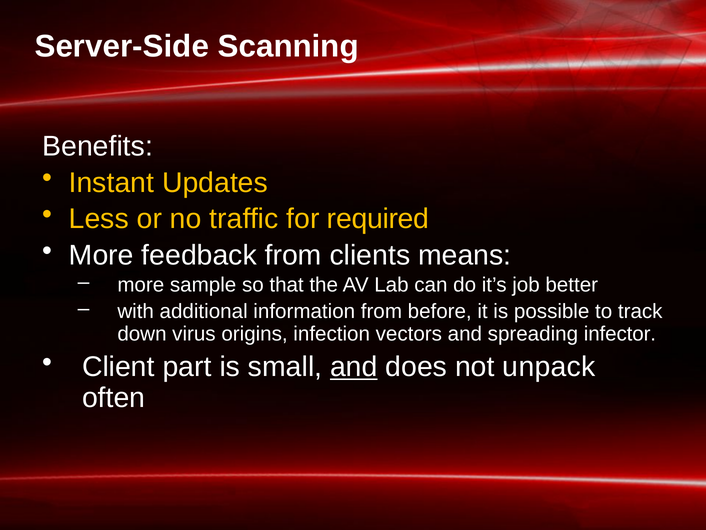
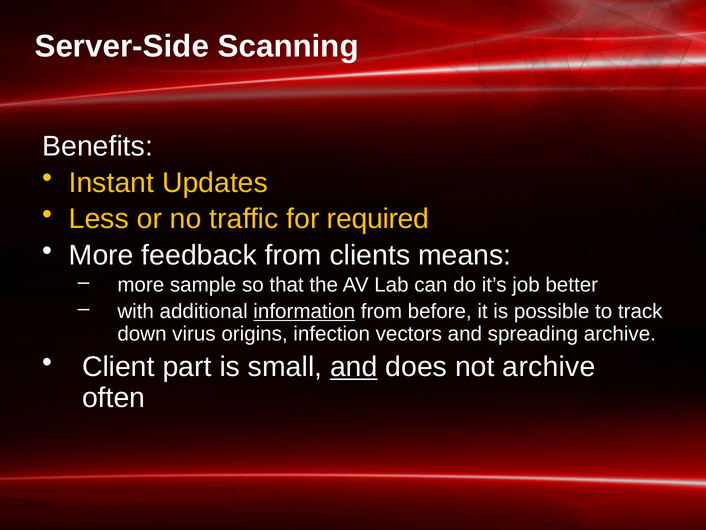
information underline: none -> present (304, 311)
spreading infector: infector -> archive (620, 334)
not unpack: unpack -> archive (549, 367)
